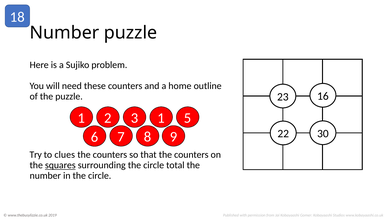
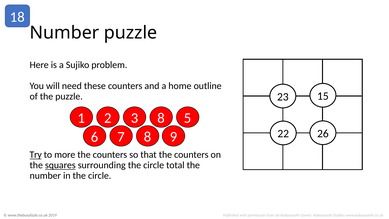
16: 16 -> 15 (323, 96)
1 1: 1 -> 8 (161, 118)
30: 30 -> 26 (323, 133)
Try underline: none -> present (36, 155)
clues: clues -> more (65, 155)
